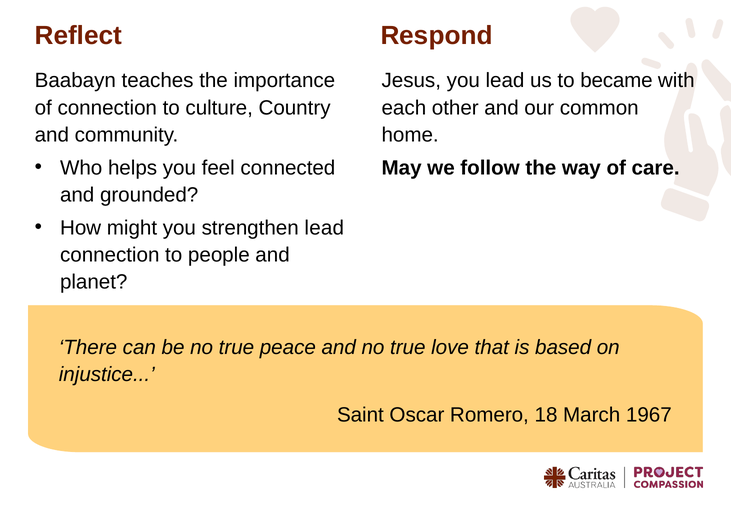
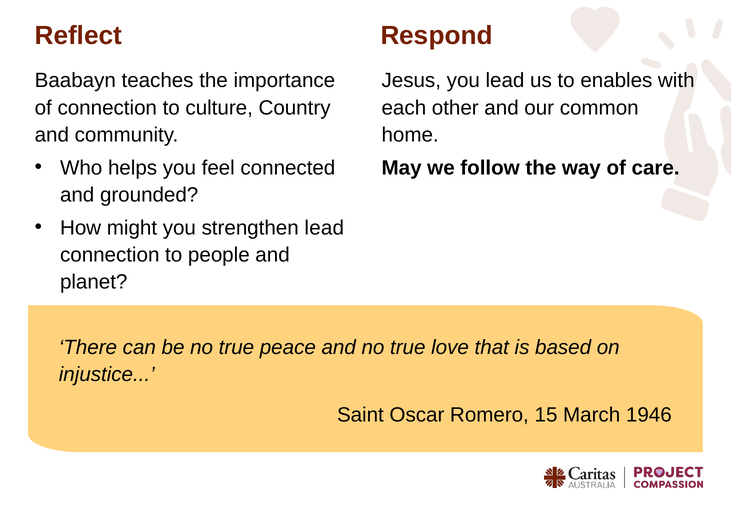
became: became -> enables (616, 81)
18: 18 -> 15 (546, 415)
1967: 1967 -> 1946 (649, 415)
